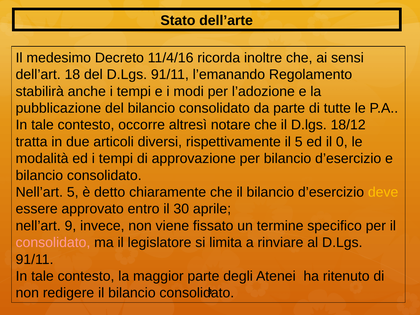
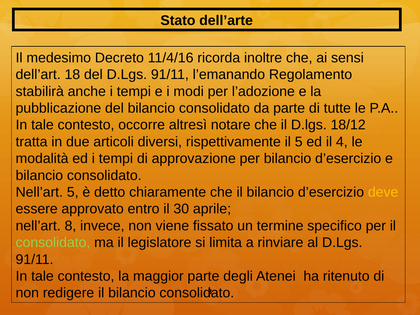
0: 0 -> 4 (342, 142)
9: 9 -> 8 (70, 226)
consolidato colour: pink -> light green (53, 243)
